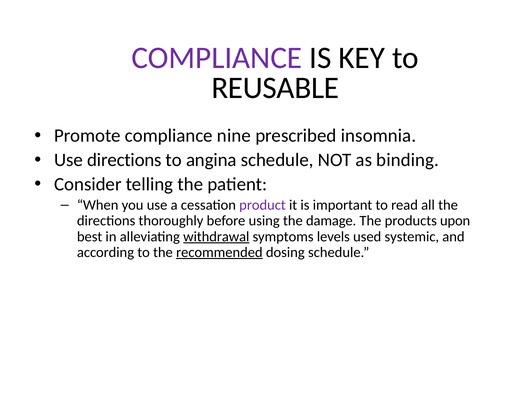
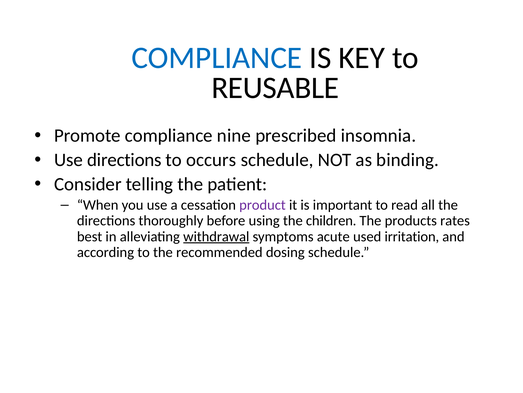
COMPLIANCE colour: purple -> blue (217, 58)
angina: angina -> occurs (211, 160)
damage: damage -> children (331, 220)
upon: upon -> rates (455, 220)
levels: levels -> acute (333, 236)
systemic: systemic -> irritation (412, 236)
recommended underline: present -> none (219, 252)
